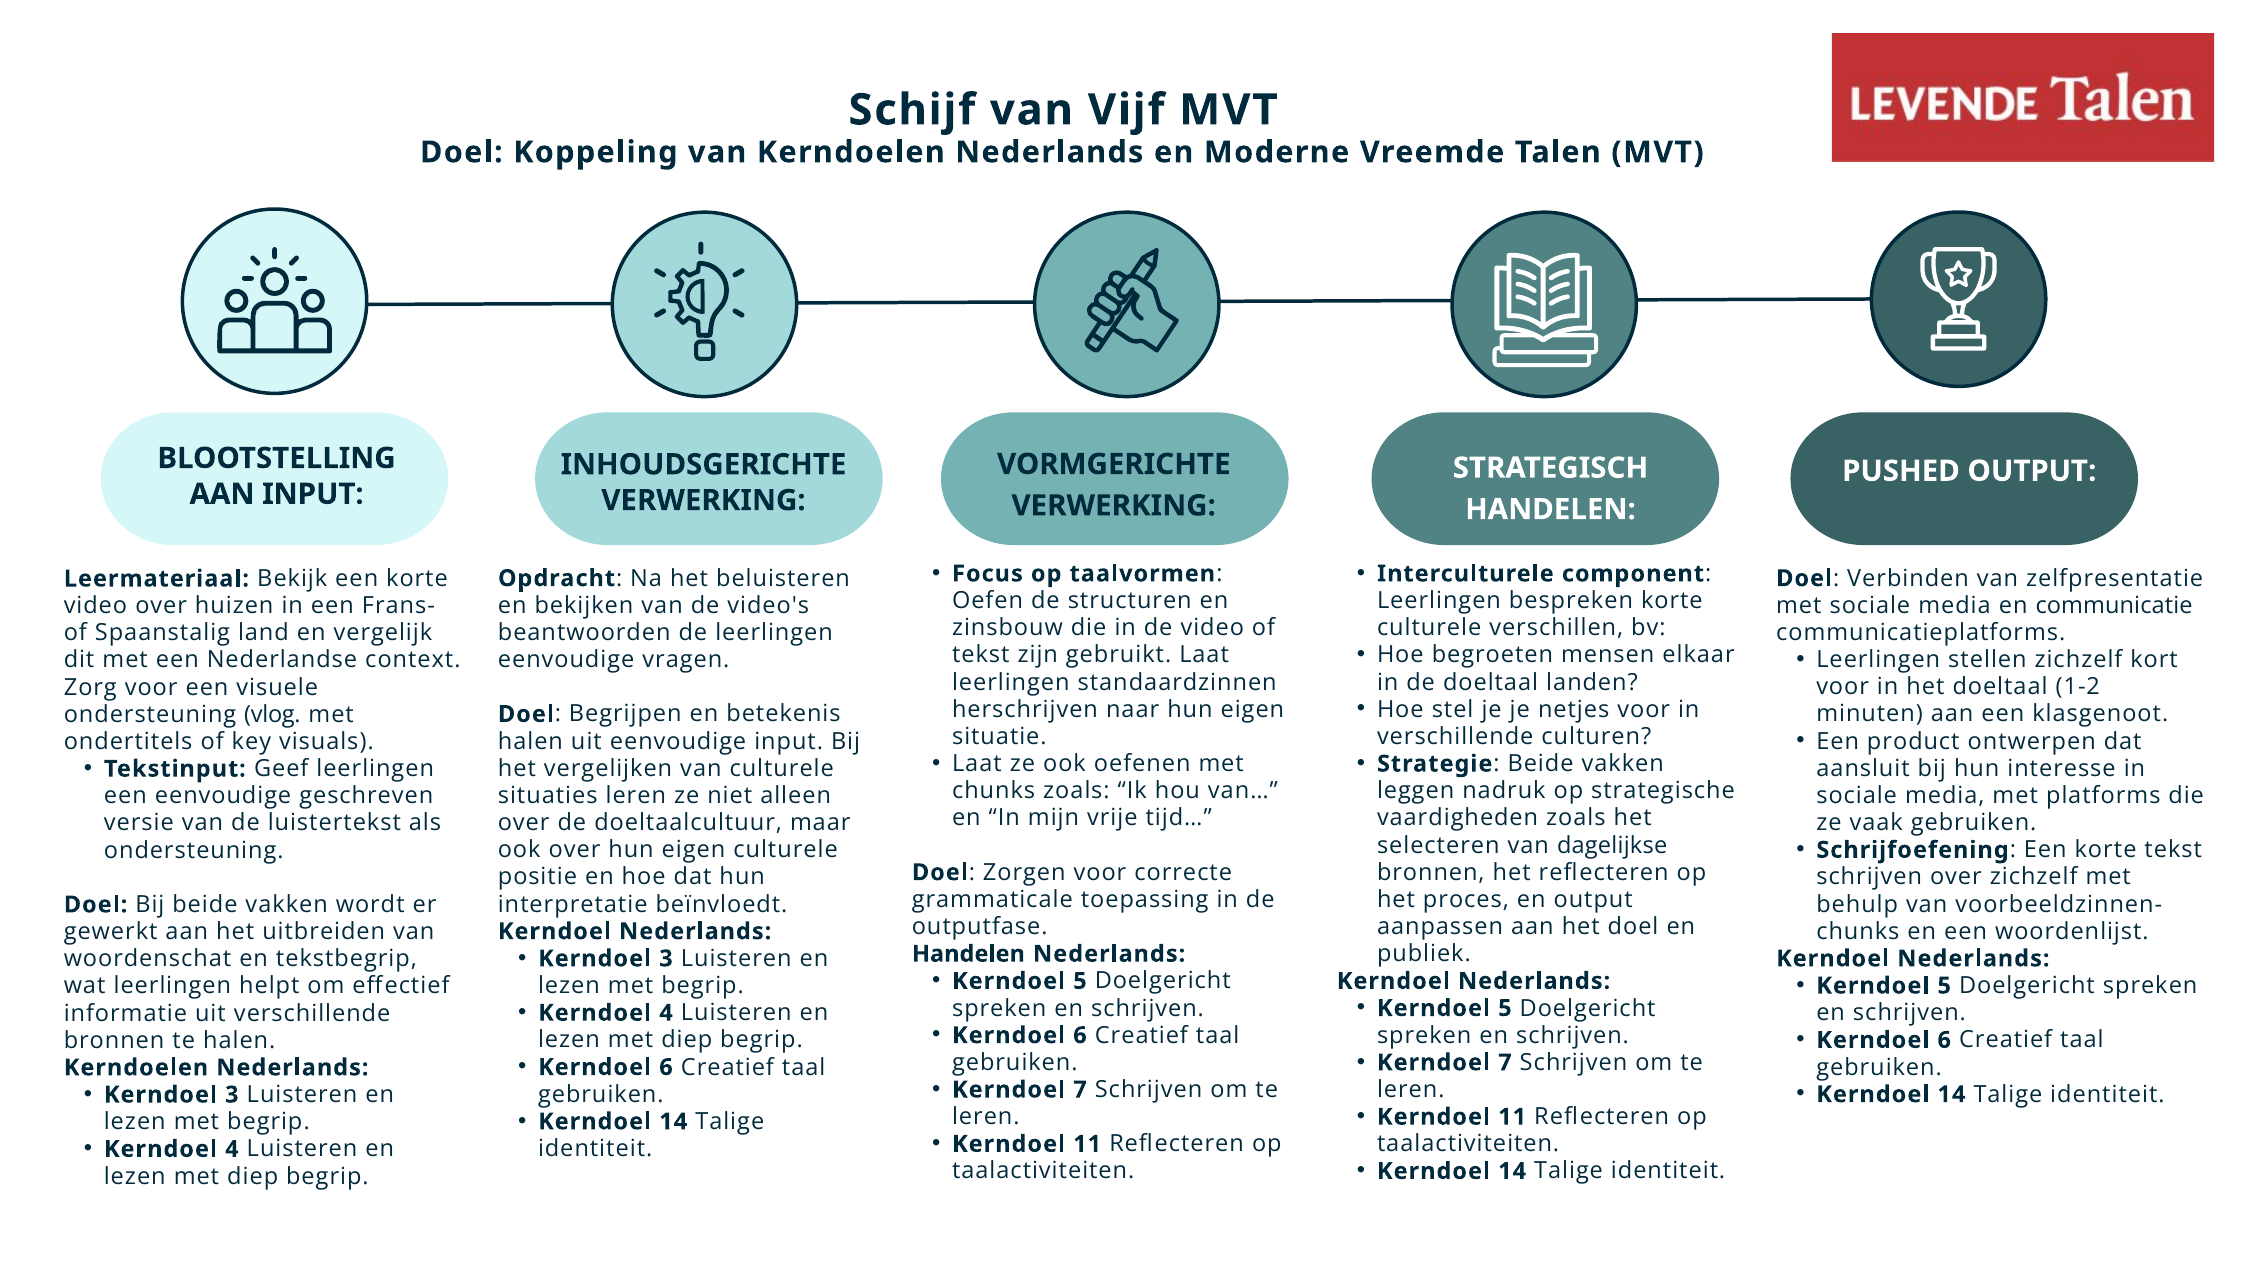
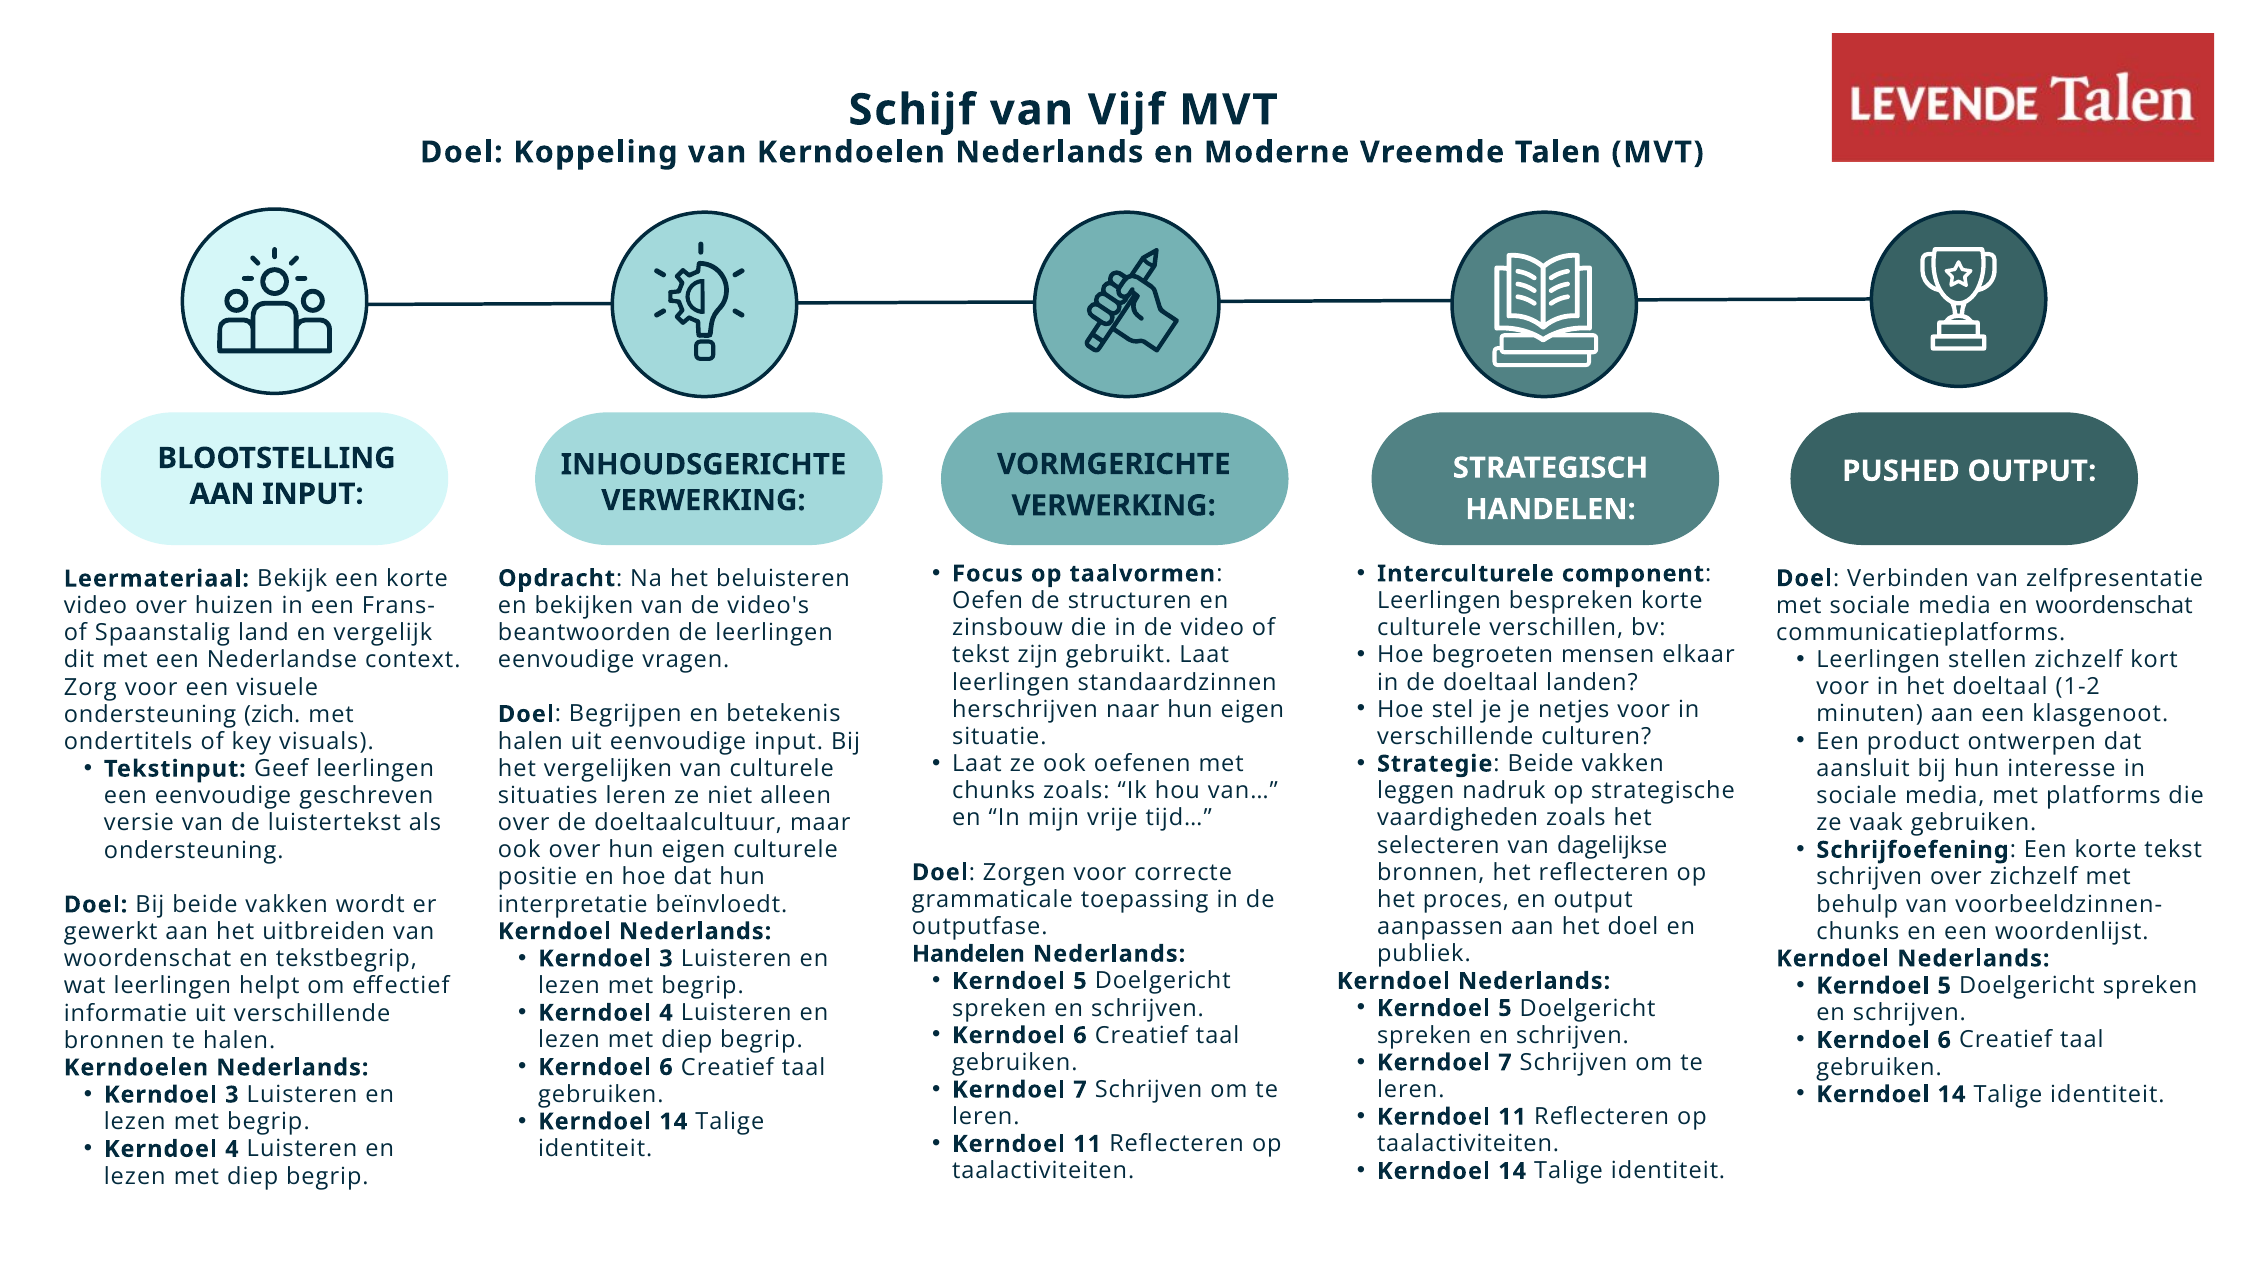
en communicatie: communicatie -> woordenschat (2114, 606)
vlog: vlog -> zich (272, 714)
